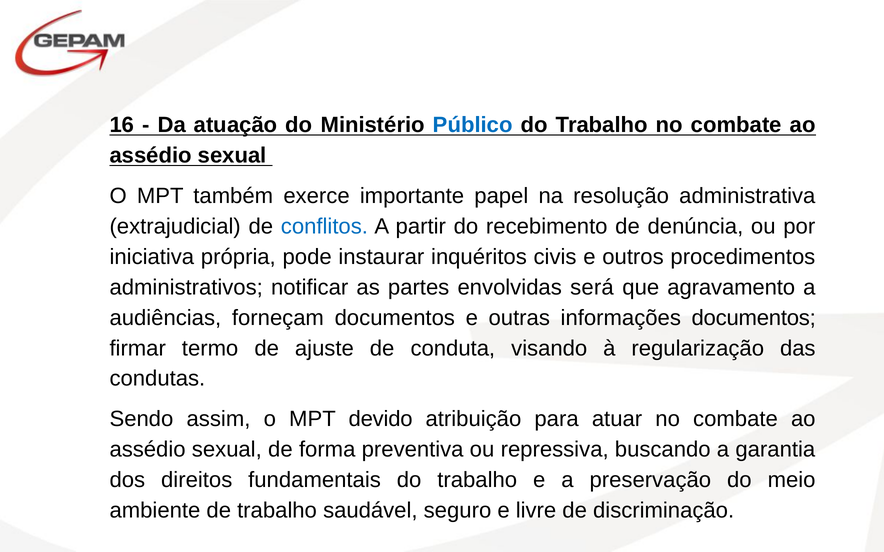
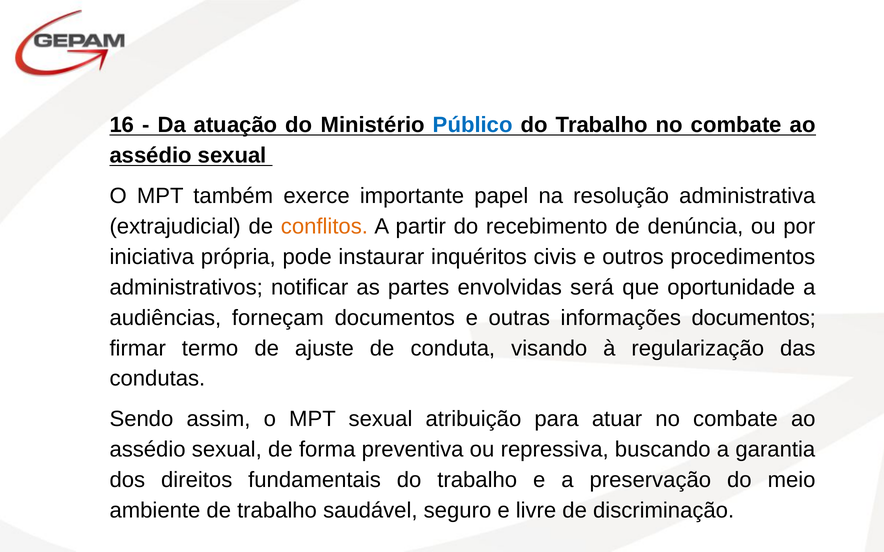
conflitos colour: blue -> orange (324, 227)
agravamento: agravamento -> oportunidade (731, 288)
MPT devido: devido -> sexual (381, 419)
